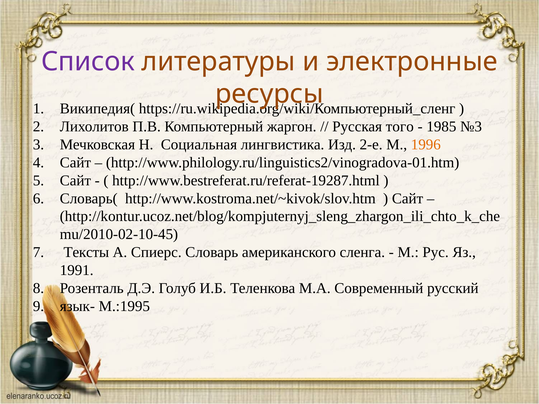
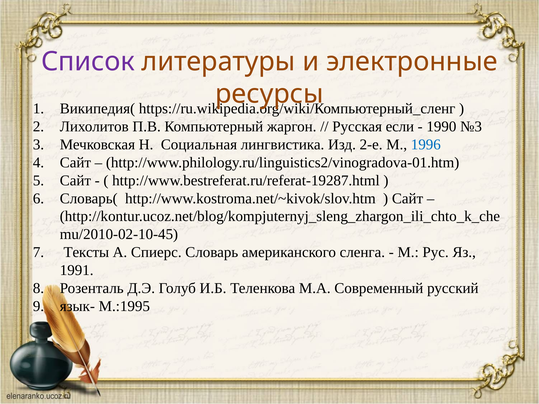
того: того -> если (400, 127)
1985: 1985 -> 1990 (441, 127)
1996 colour: orange -> blue (426, 145)
